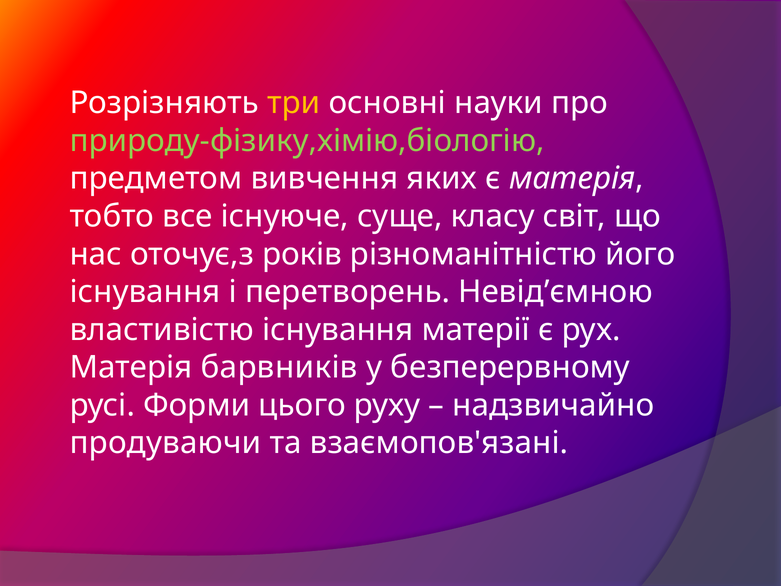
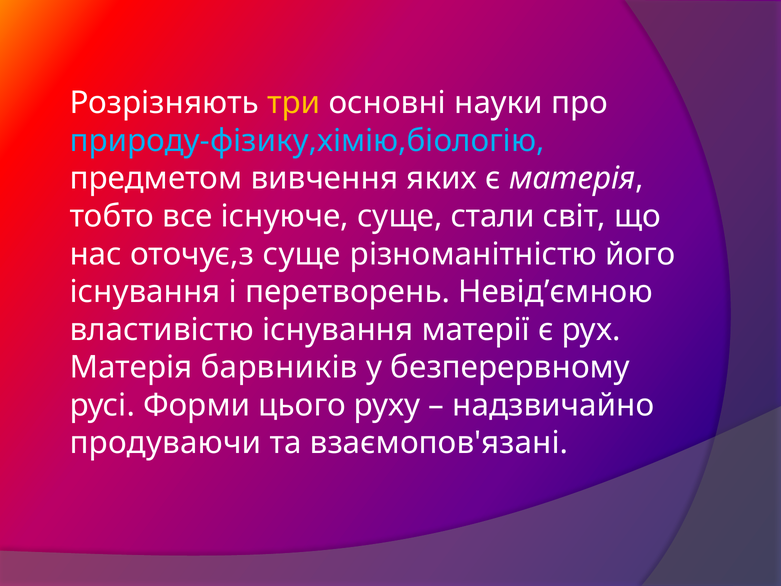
природу-фізику,хімію,біологію colour: light green -> light blue (307, 141)
класу: класу -> стали (493, 216)
оточує,з років: років -> суще (302, 254)
